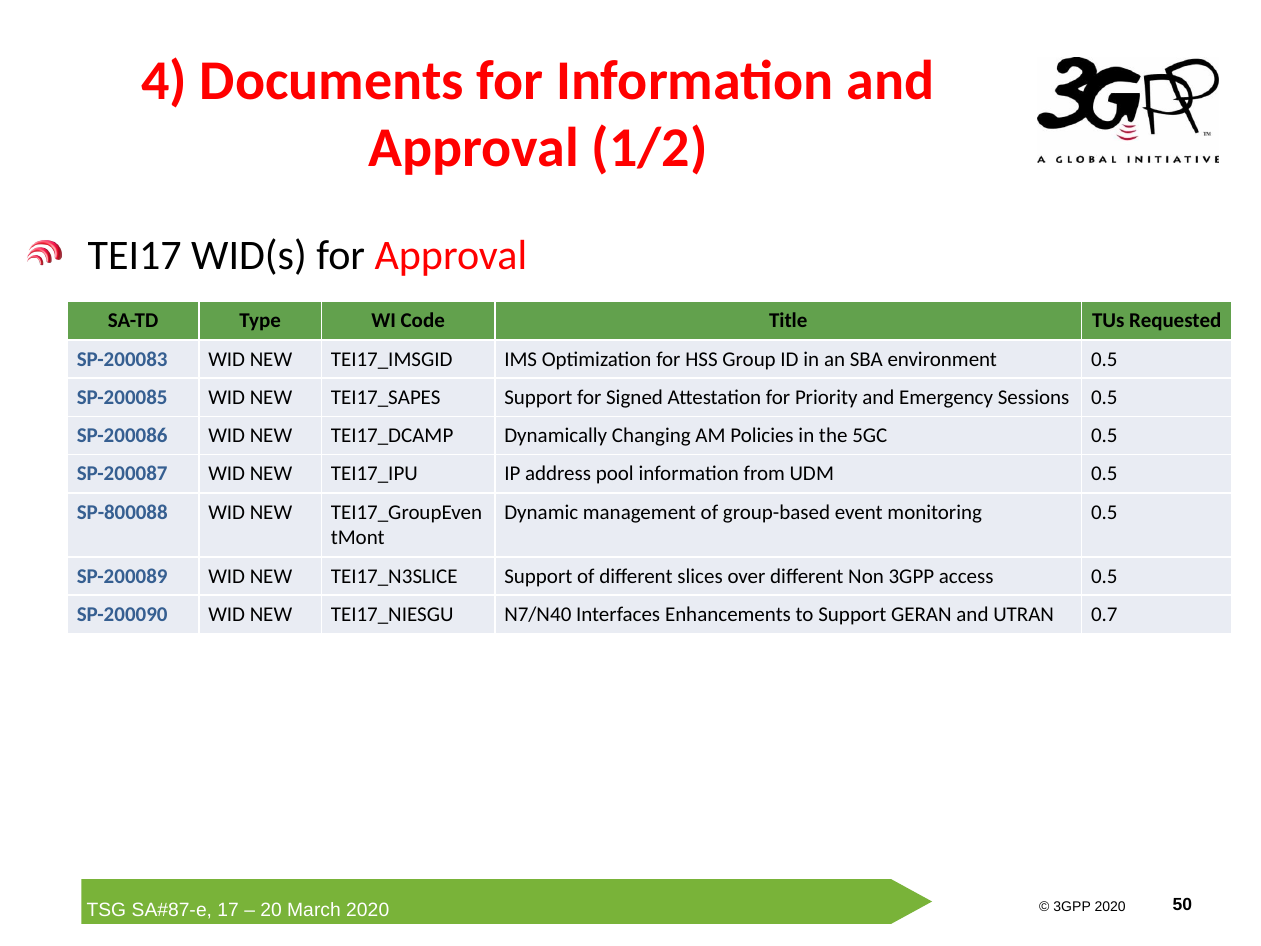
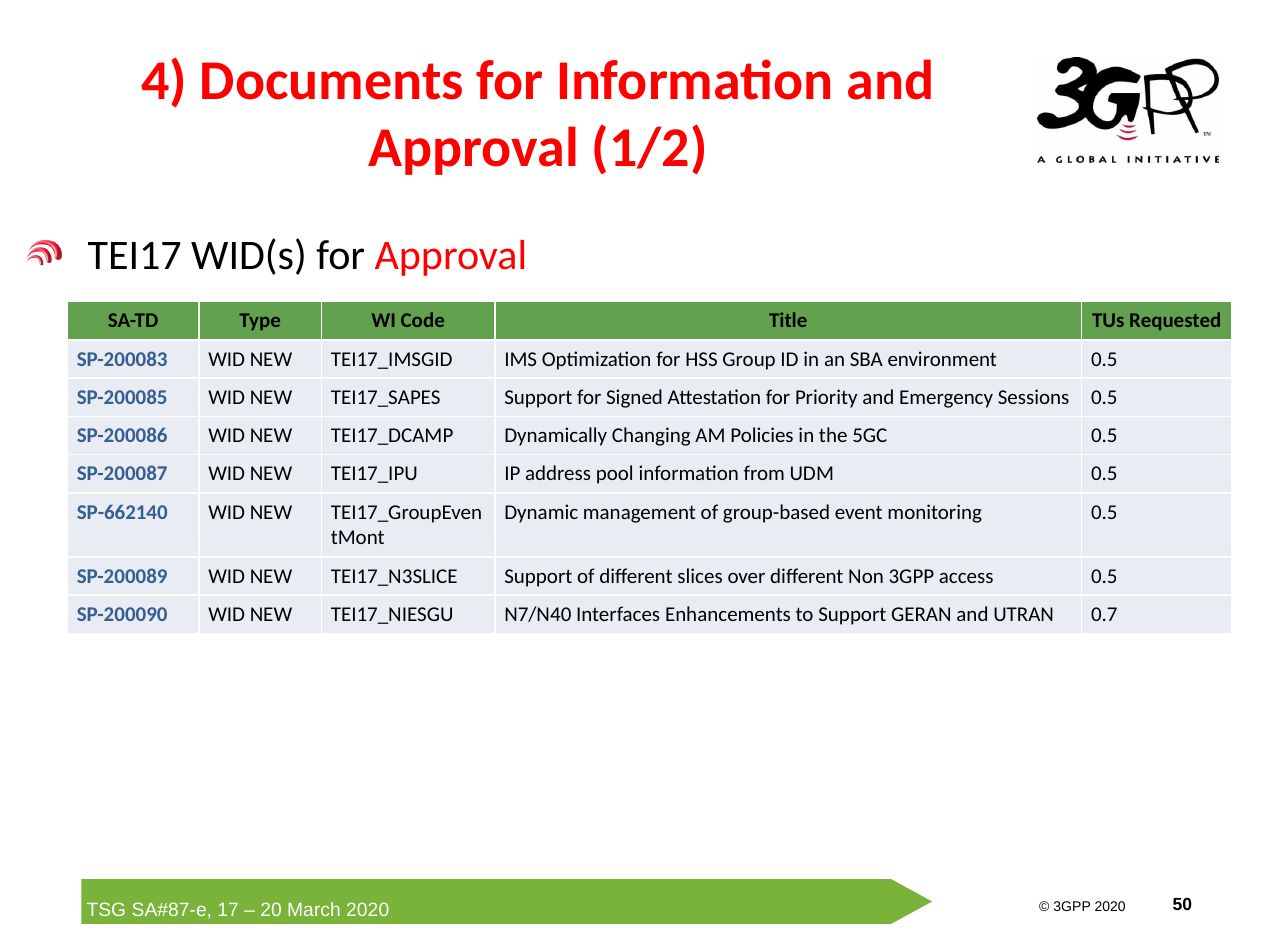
SP-800088: SP-800088 -> SP-662140 (122, 512)
